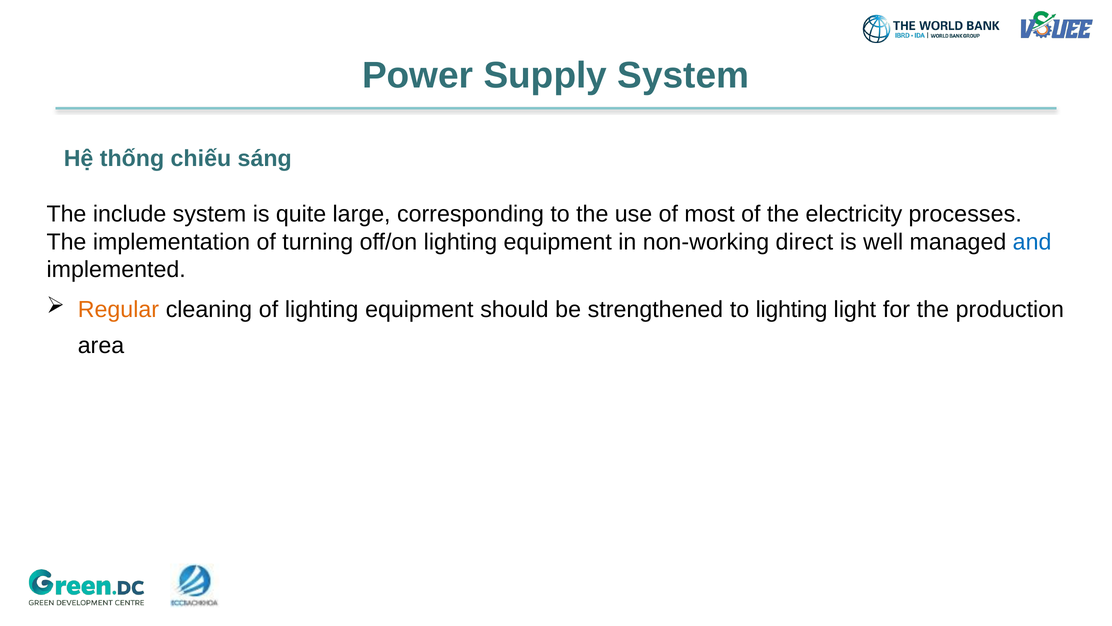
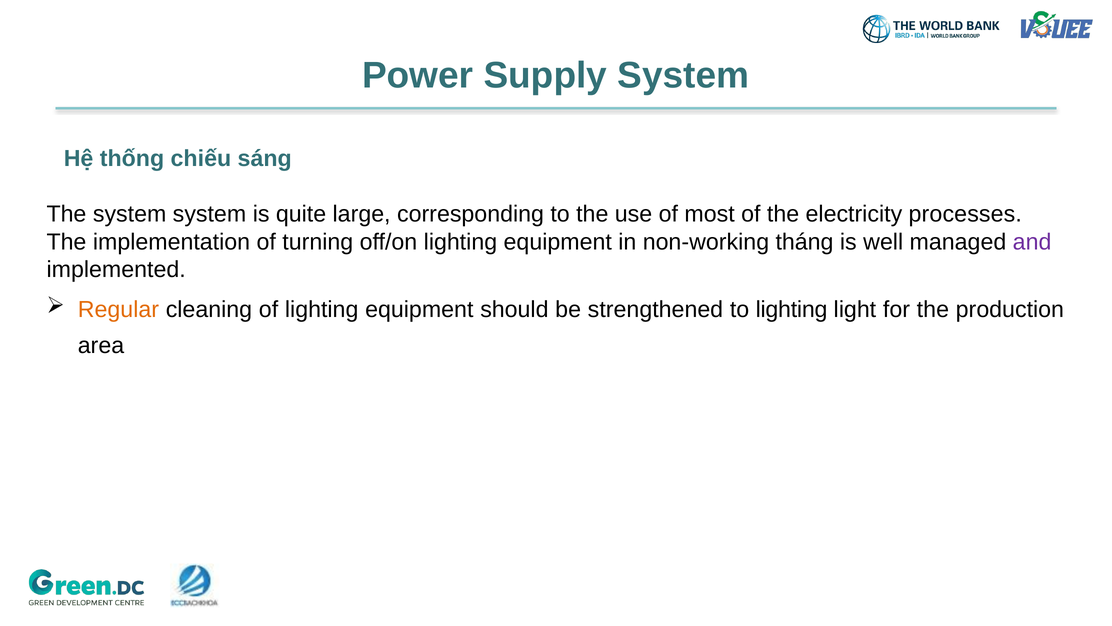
The include: include -> system (130, 214)
direct: direct -> tháng (805, 242)
and colour: blue -> purple (1032, 242)
